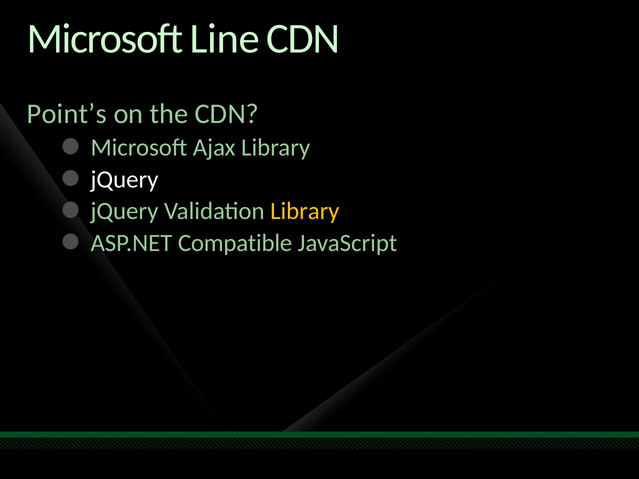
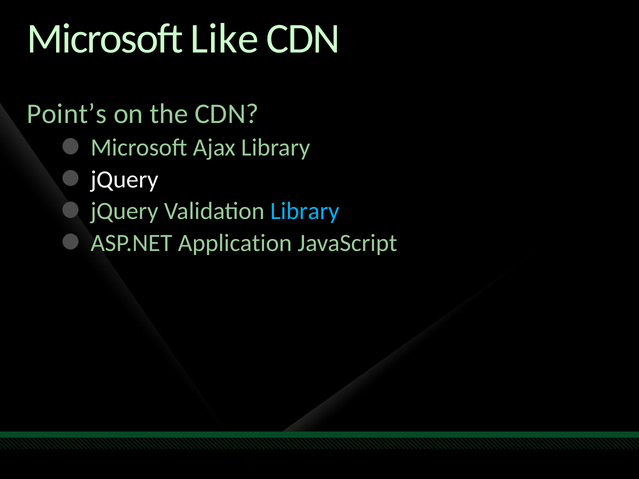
Line: Line -> Like (225, 39)
Library colour: yellow -> light blue (305, 211)
Compatible: Compatible -> Application (235, 243)
